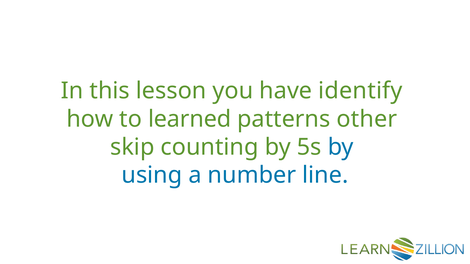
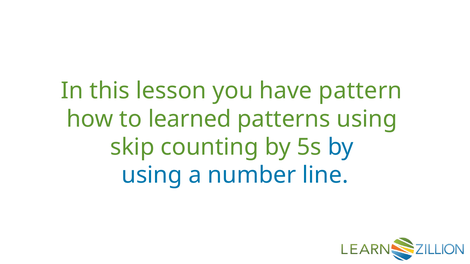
identify: identify -> pattern (360, 91)
patterns other: other -> using (367, 119)
